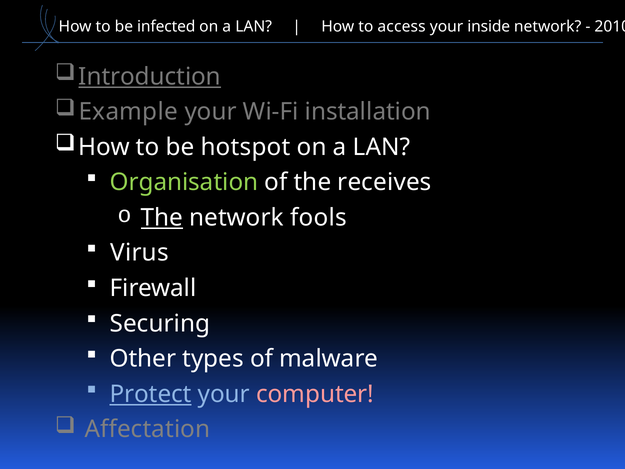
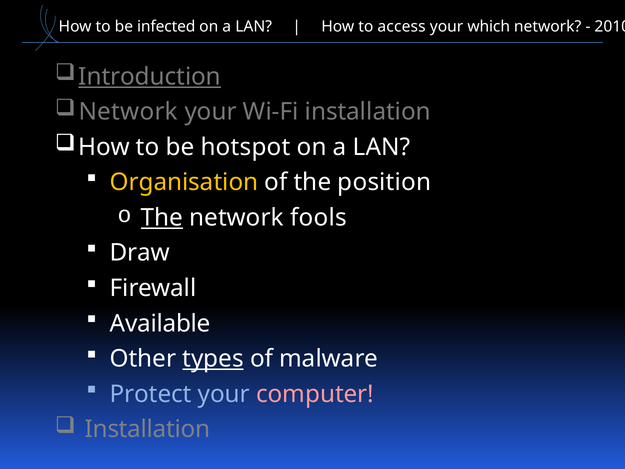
inside: inside -> which (489, 26)
Example: Example -> Network (128, 112)
Organisation colour: light green -> yellow (184, 182)
receives: receives -> position (384, 182)
Virus: Virus -> Draw (140, 253)
Securing: Securing -> Available (160, 323)
types underline: none -> present (213, 359)
Protect underline: present -> none (151, 394)
Affectation: Affectation -> Installation (148, 429)
